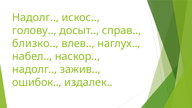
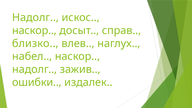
голову: голову -> наскор (34, 31)
ошибок: ошибок -> ошибки (37, 82)
